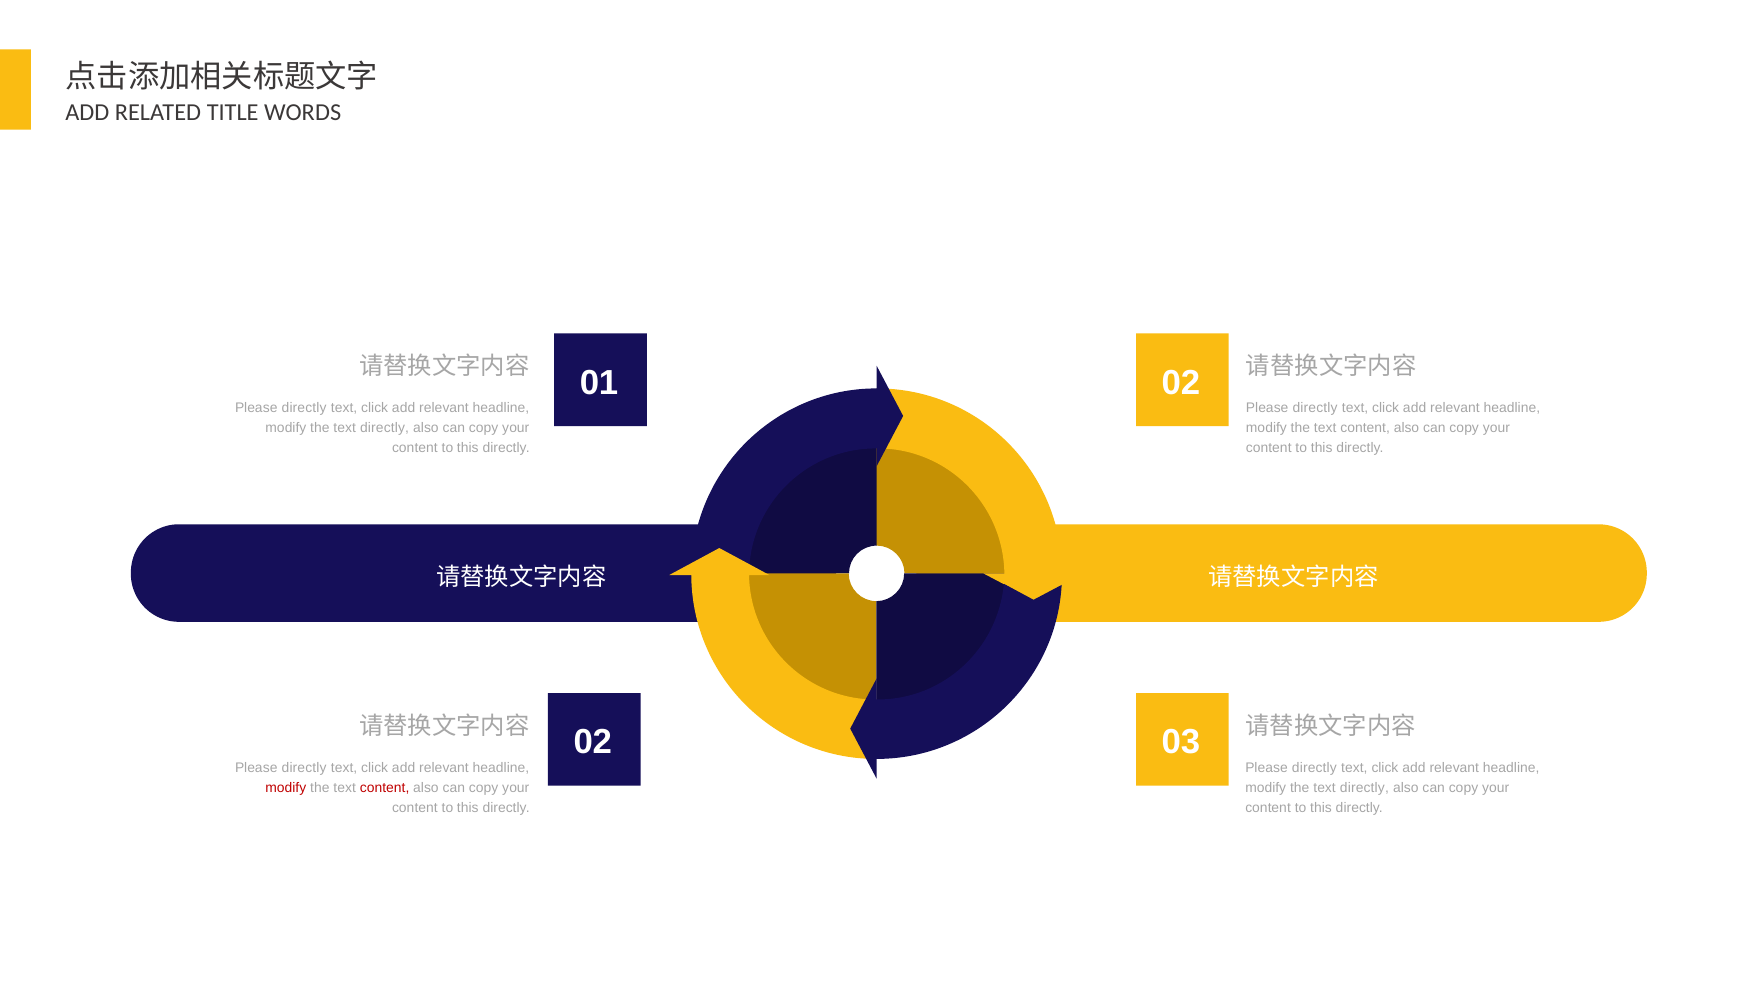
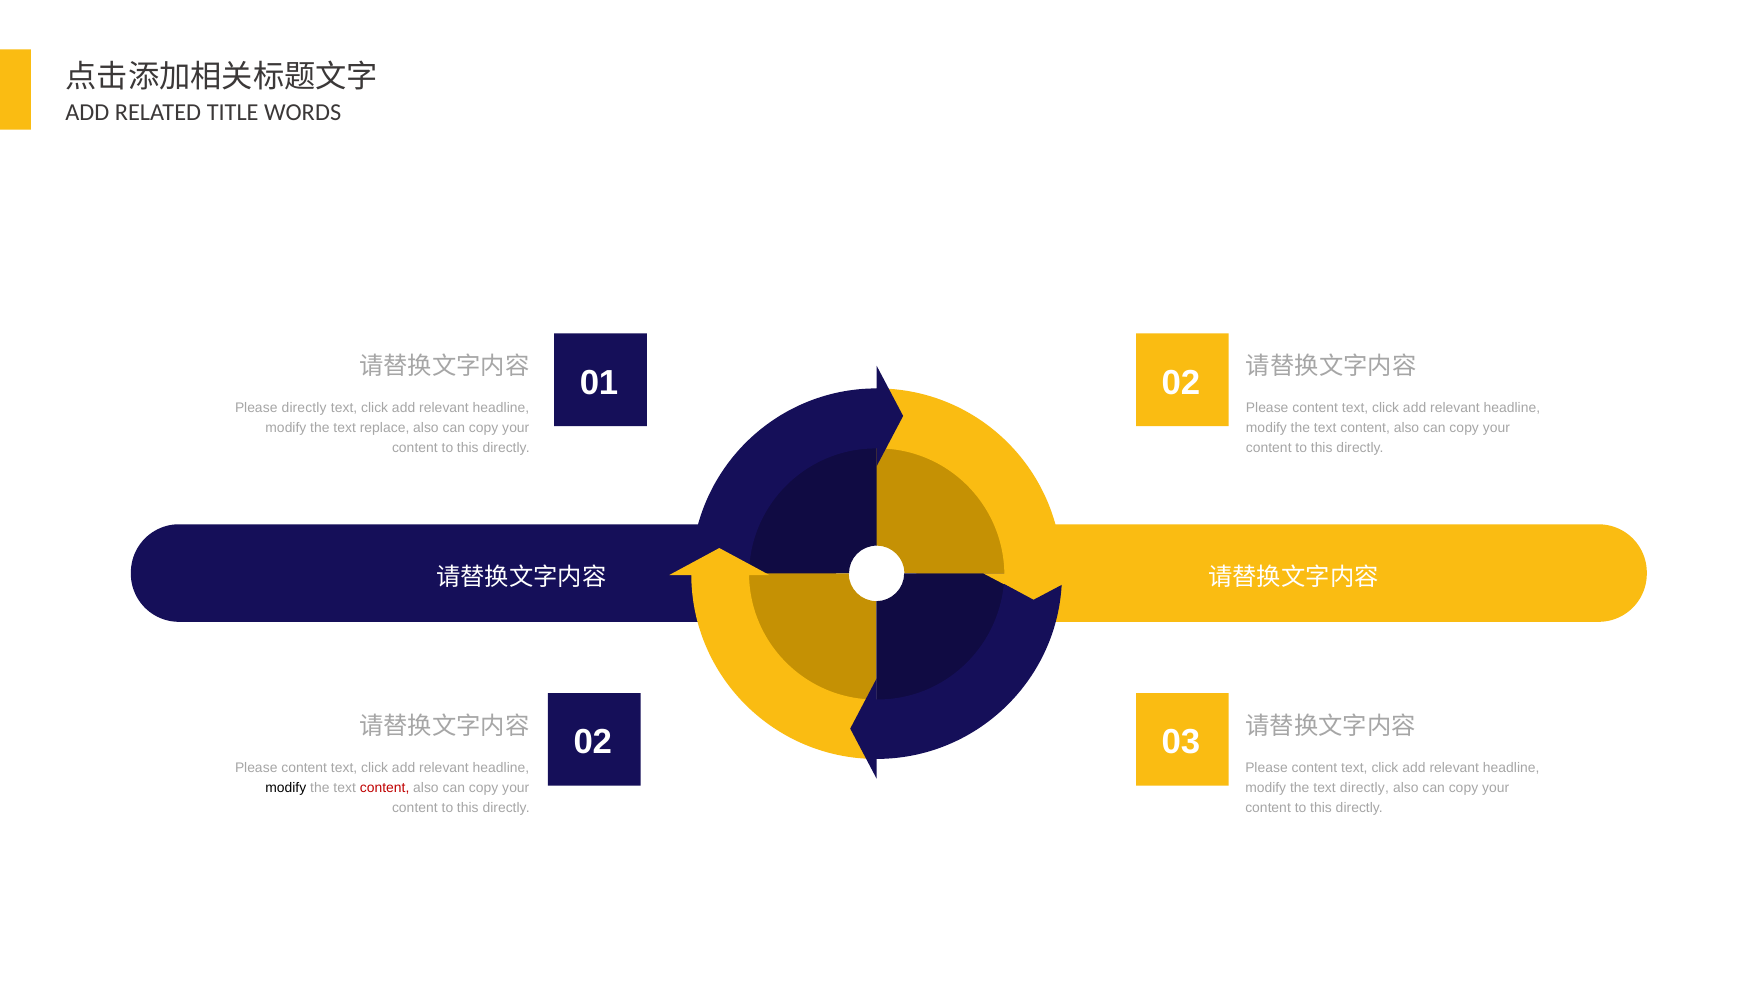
directly: directly -> content (1315, 408)
directly: directly -> replace (385, 428)
directly: directly -> content (304, 768)
directly: directly -> content (1314, 768)
modify colour: red -> black (286, 788)
